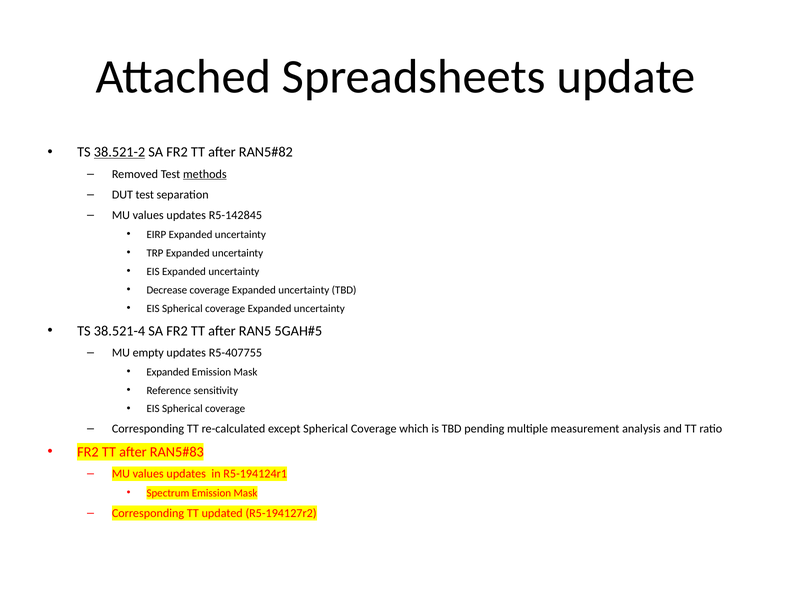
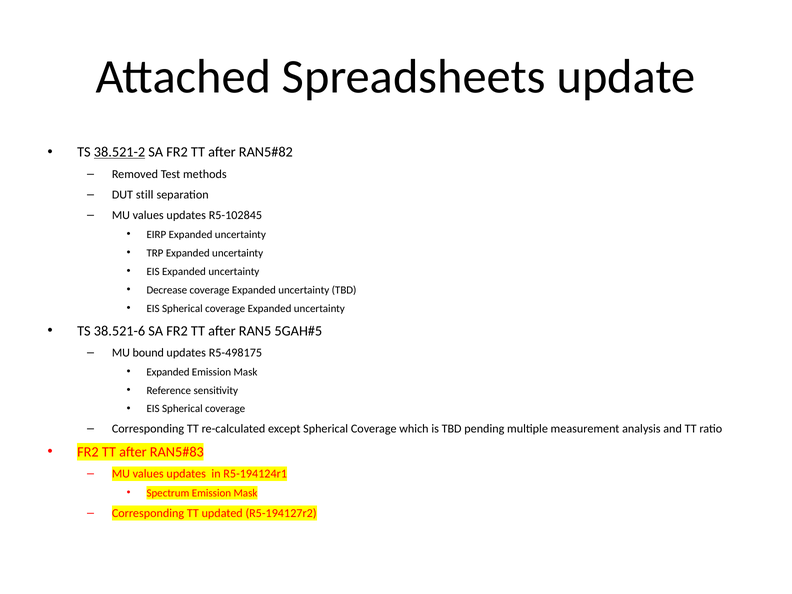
methods underline: present -> none (205, 174)
DUT test: test -> still (145, 195)
R5-142845: R5-142845 -> R5-102845 (235, 215)
38.521-4: 38.521-4 -> 38.521-6 (120, 331)
empty: empty -> bound (148, 353)
R5-407755: R5-407755 -> R5-498175 (235, 353)
